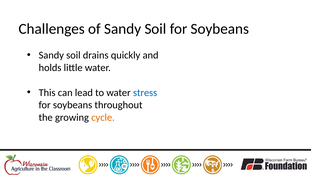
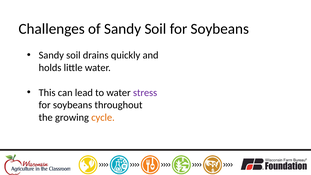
stress colour: blue -> purple (145, 93)
